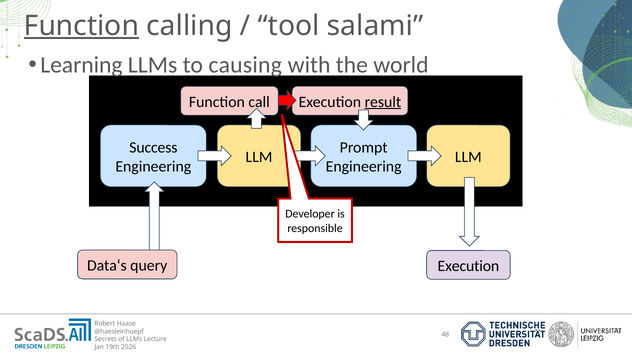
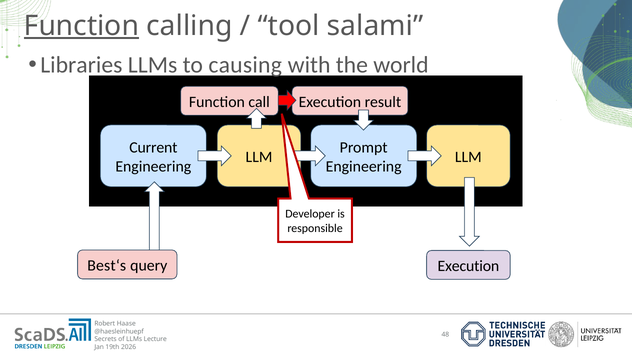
Learning: Learning -> Libraries (81, 65)
result underline: present -> none (383, 102)
Success: Success -> Current (153, 148)
Data‘s: Data‘s -> Best‘s (107, 266)
